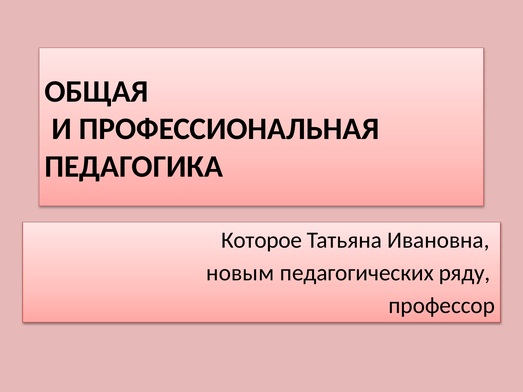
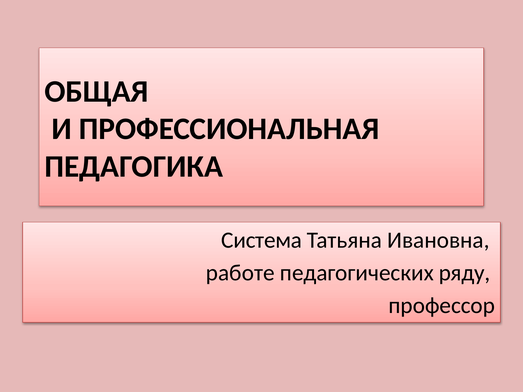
Которое: Которое -> Система (262, 240)
новым: новым -> работе (240, 273)
